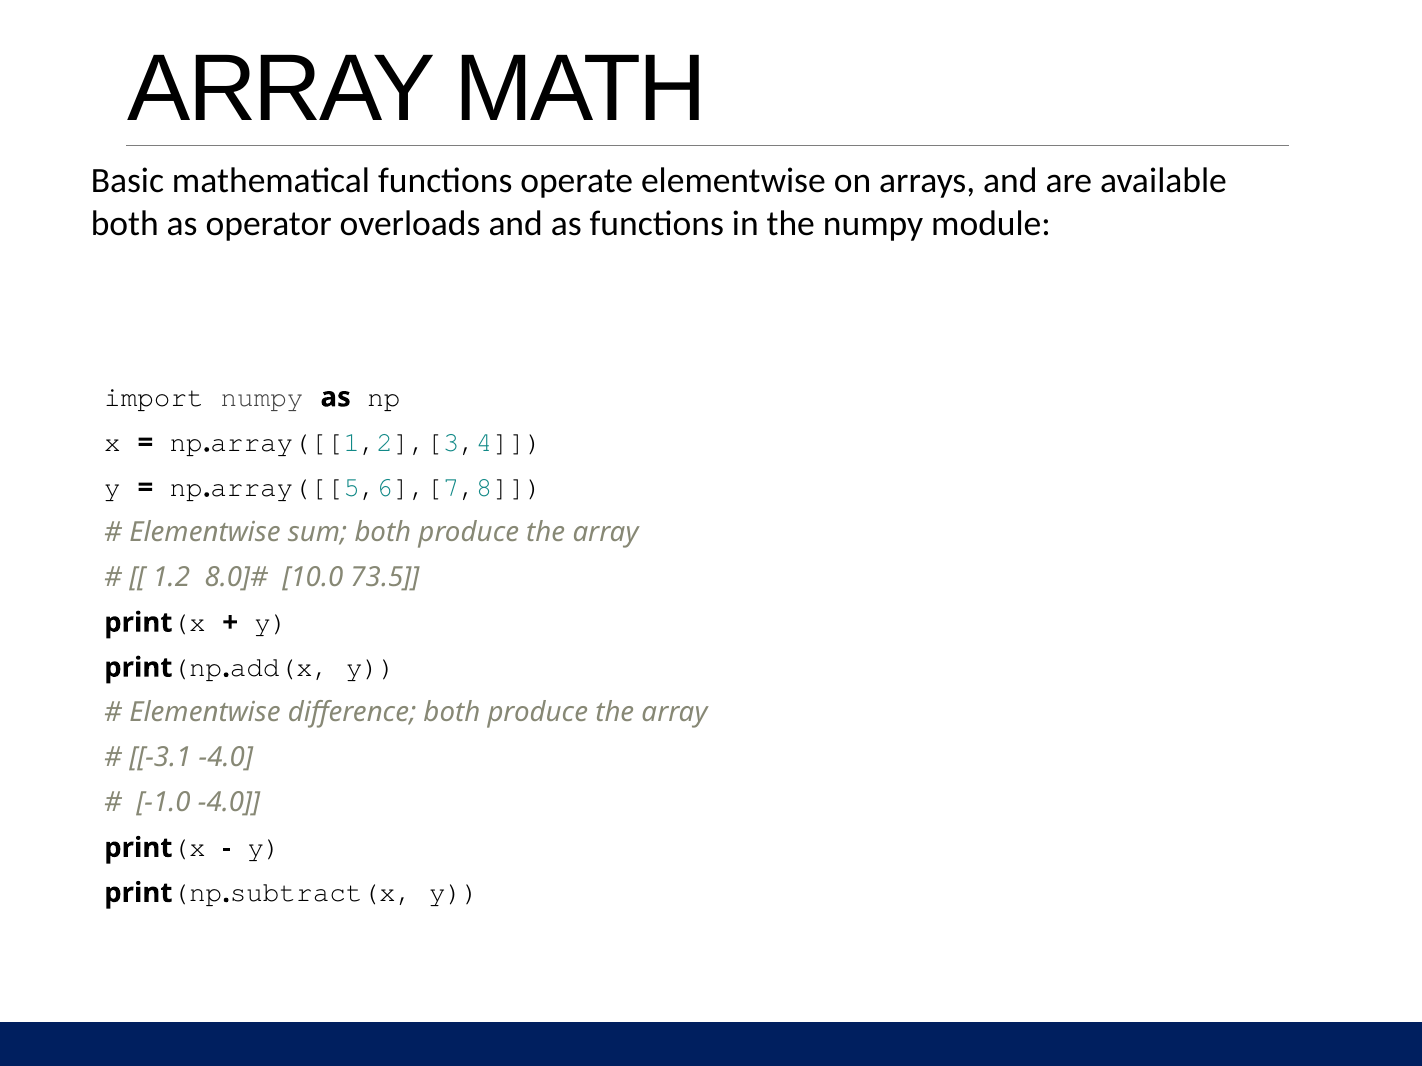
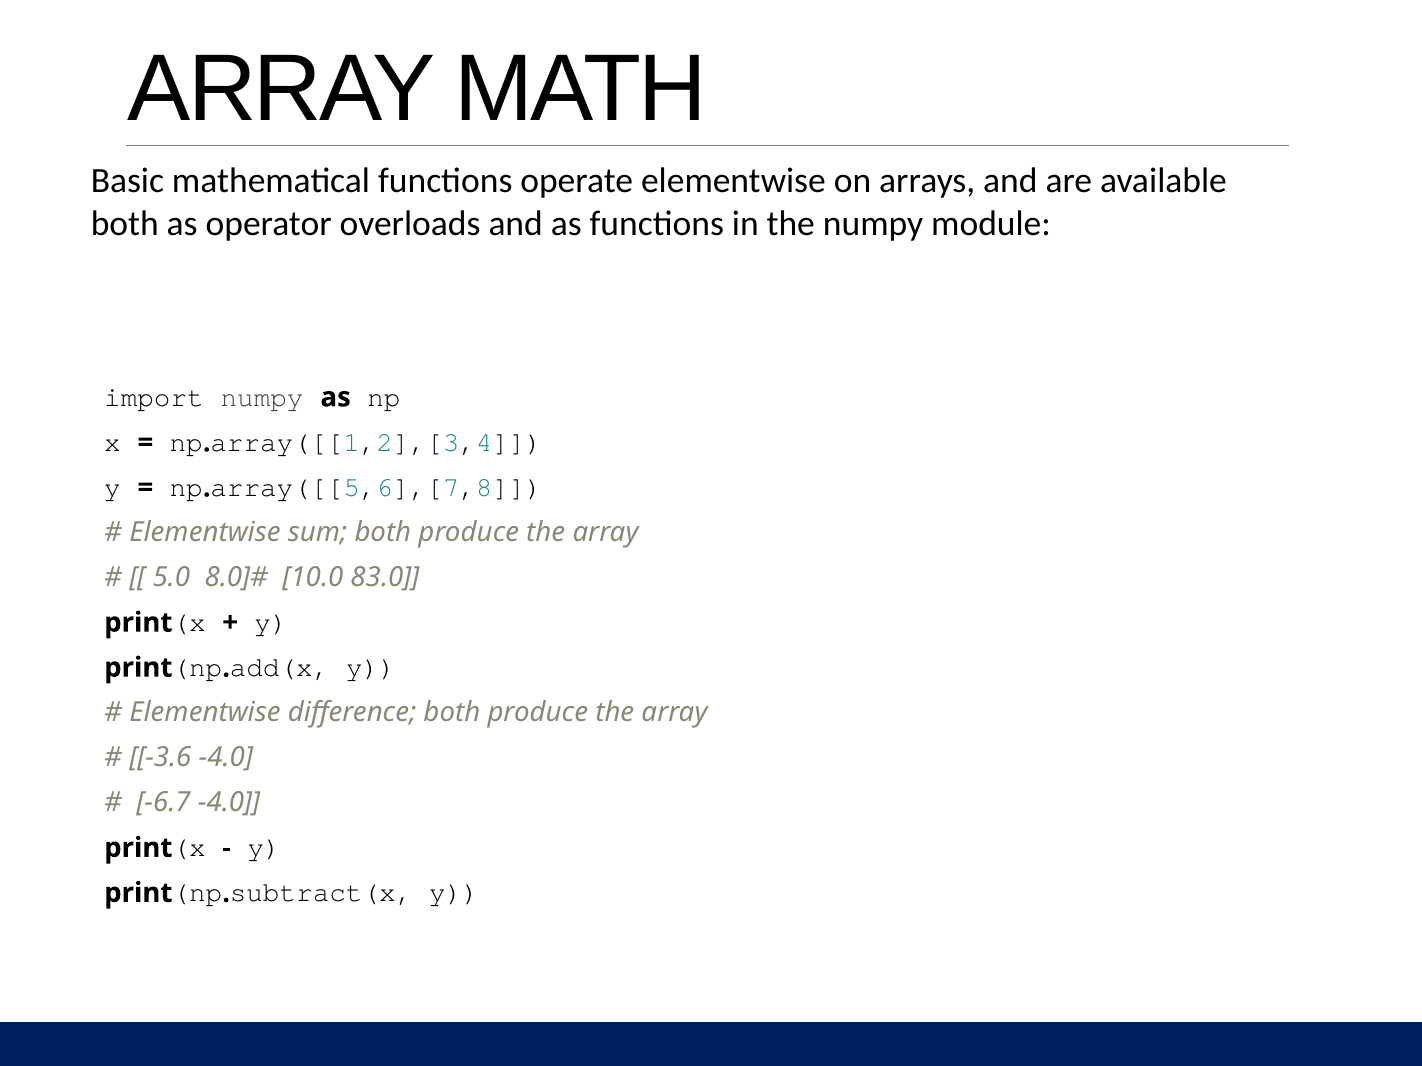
1.2: 1.2 -> 5.0 (171, 578)
73.5: 73.5 -> 83.0 (385, 578)
-3.1: -3.1 -> -3.6 (160, 758)
-1.0: -1.0 -> -6.7 (164, 803)
